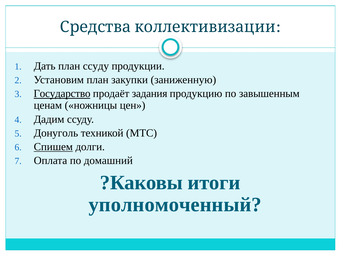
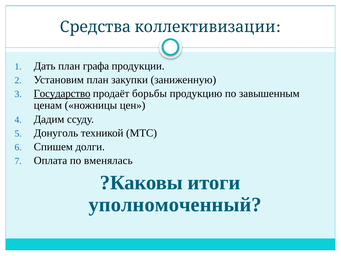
план ссуду: ссуду -> графа (96, 66)
задания: задания -> борьбы (149, 94)
Спишем underline: present -> none (53, 147)
домашний: домашний -> вменялась (108, 160)
